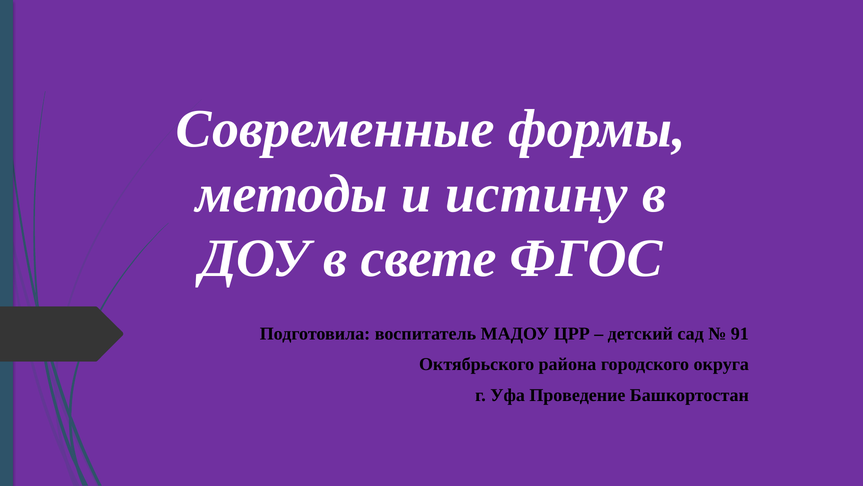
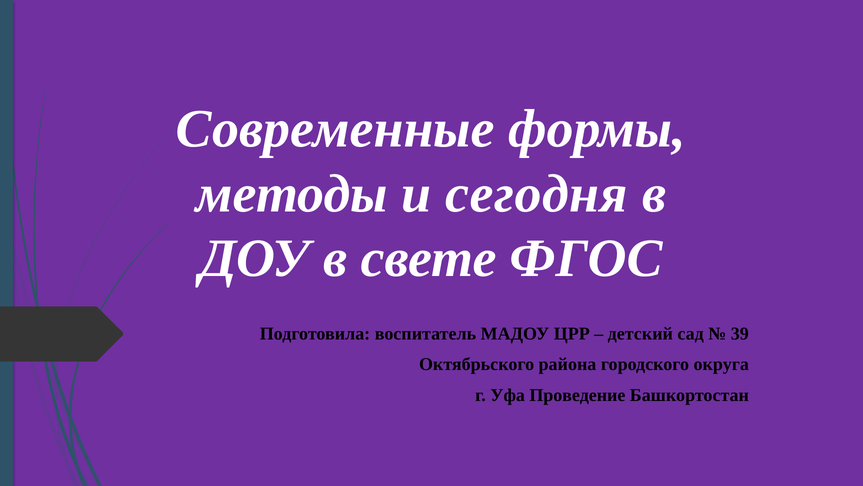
истину: истину -> сегодня (536, 194)
91: 91 -> 39 (740, 334)
